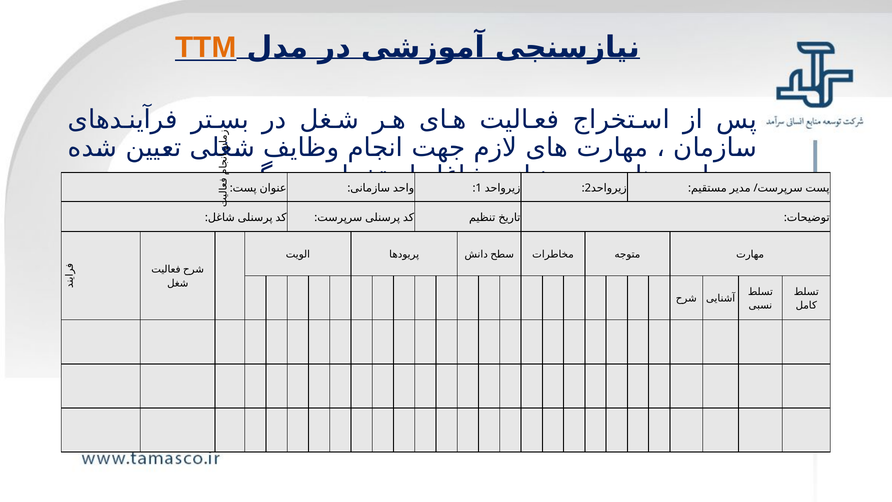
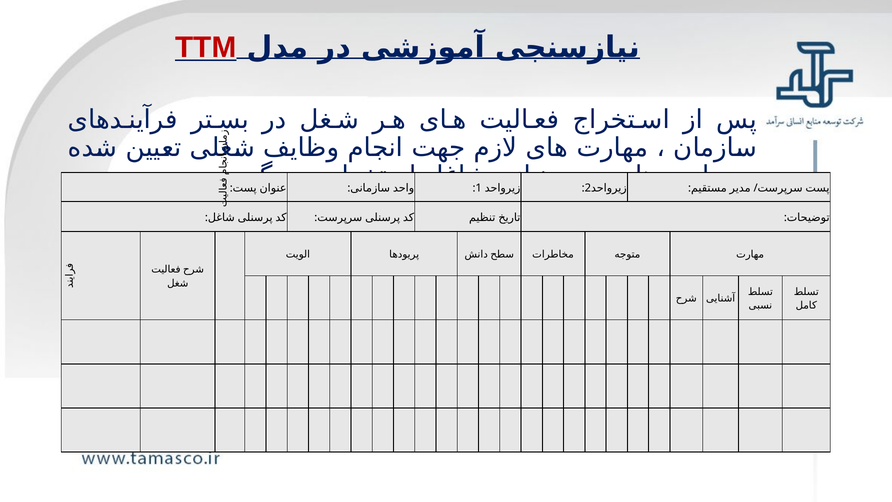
TTM colour: orange -> red (206, 47)
